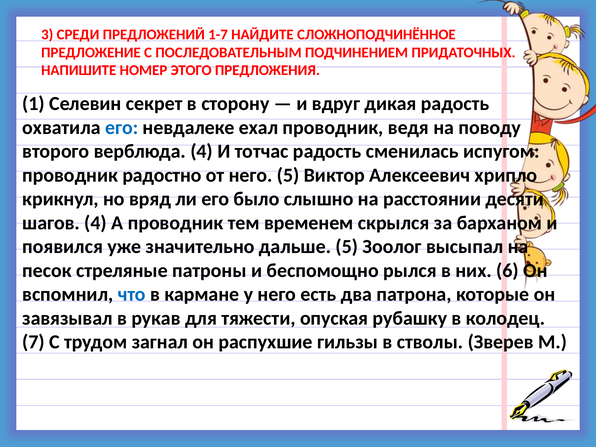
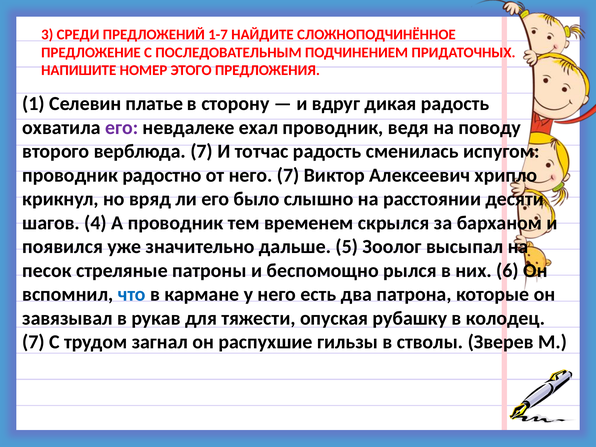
секрет: секрет -> платье (154, 104)
его colour: blue -> purple (122, 127)
верблюда 4: 4 -> 7 (202, 151)
него 5: 5 -> 7 (288, 175)
